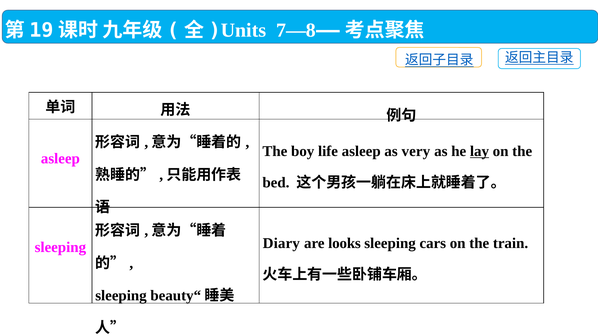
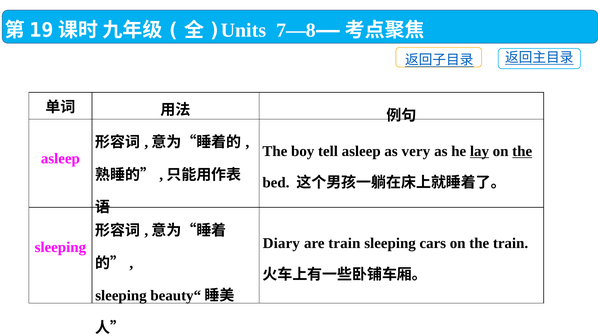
life: life -> tell (328, 151)
the underline: none -> present (522, 151)
are looks: looks -> train (344, 244)
